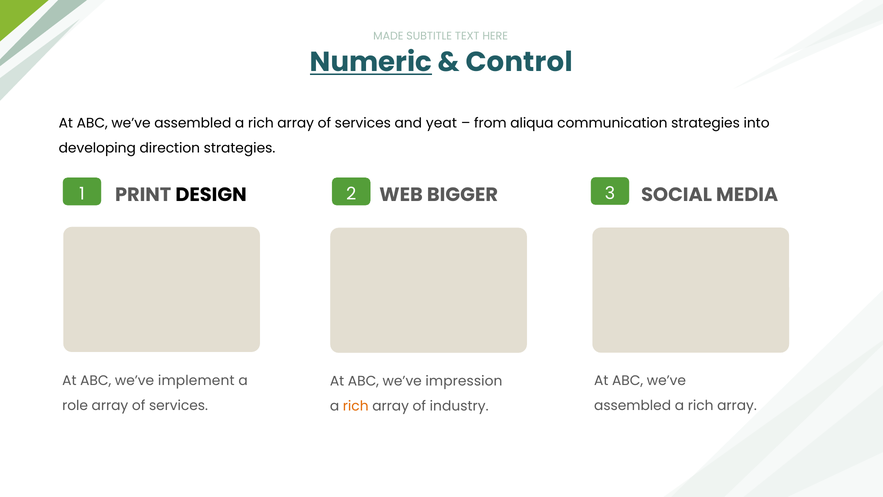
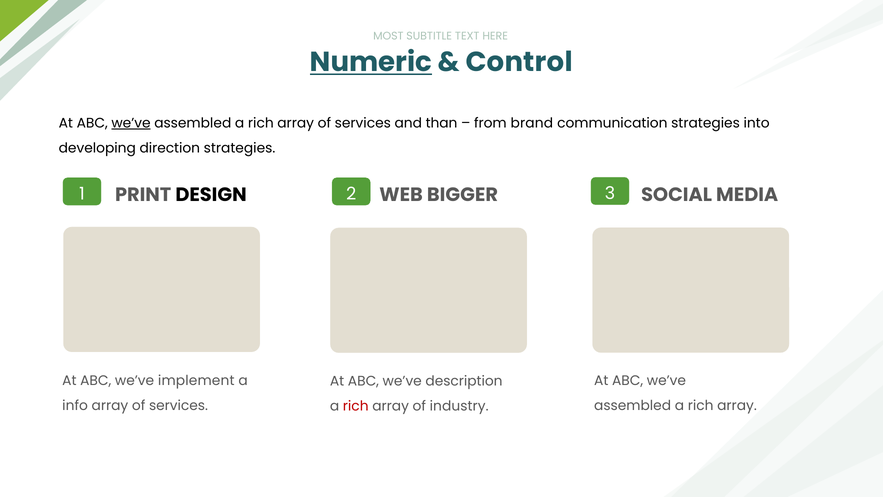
MADE: MADE -> MOST (388, 36)
we’ve underline: none -> present (131, 123)
yeat: yeat -> than (442, 123)
aliqua: aliqua -> brand (532, 123)
impression: impression -> description (464, 381)
role: role -> info (75, 405)
rich colour: orange -> red (356, 406)
